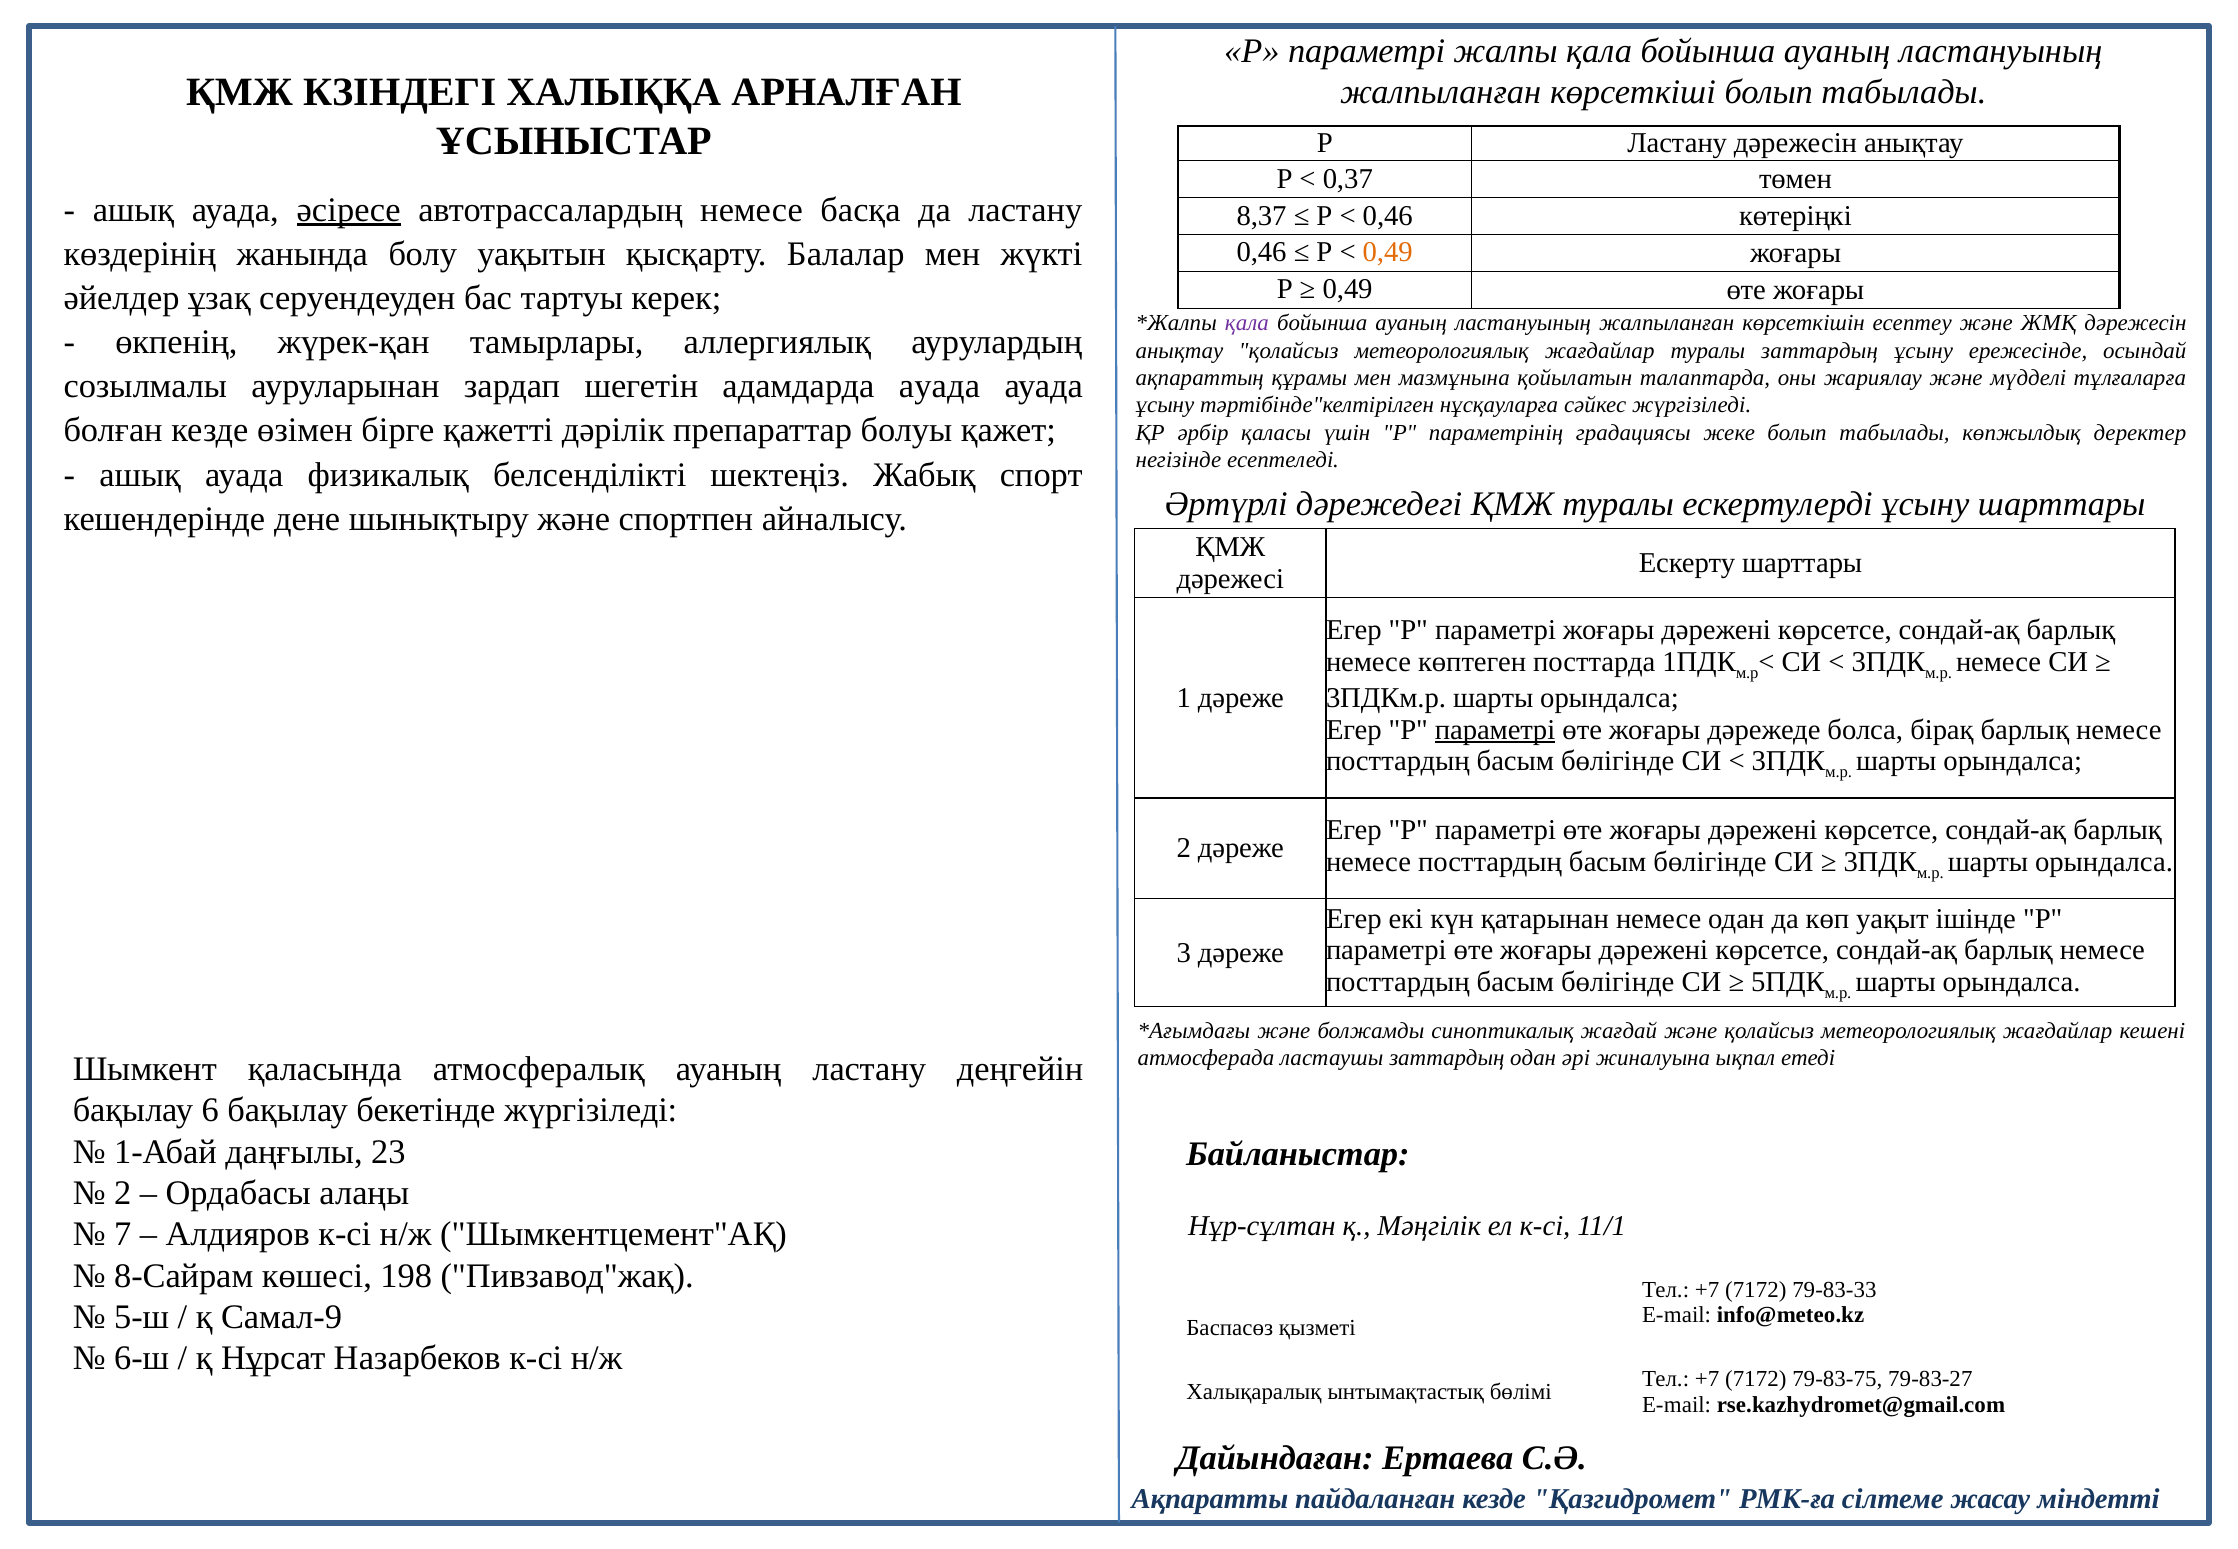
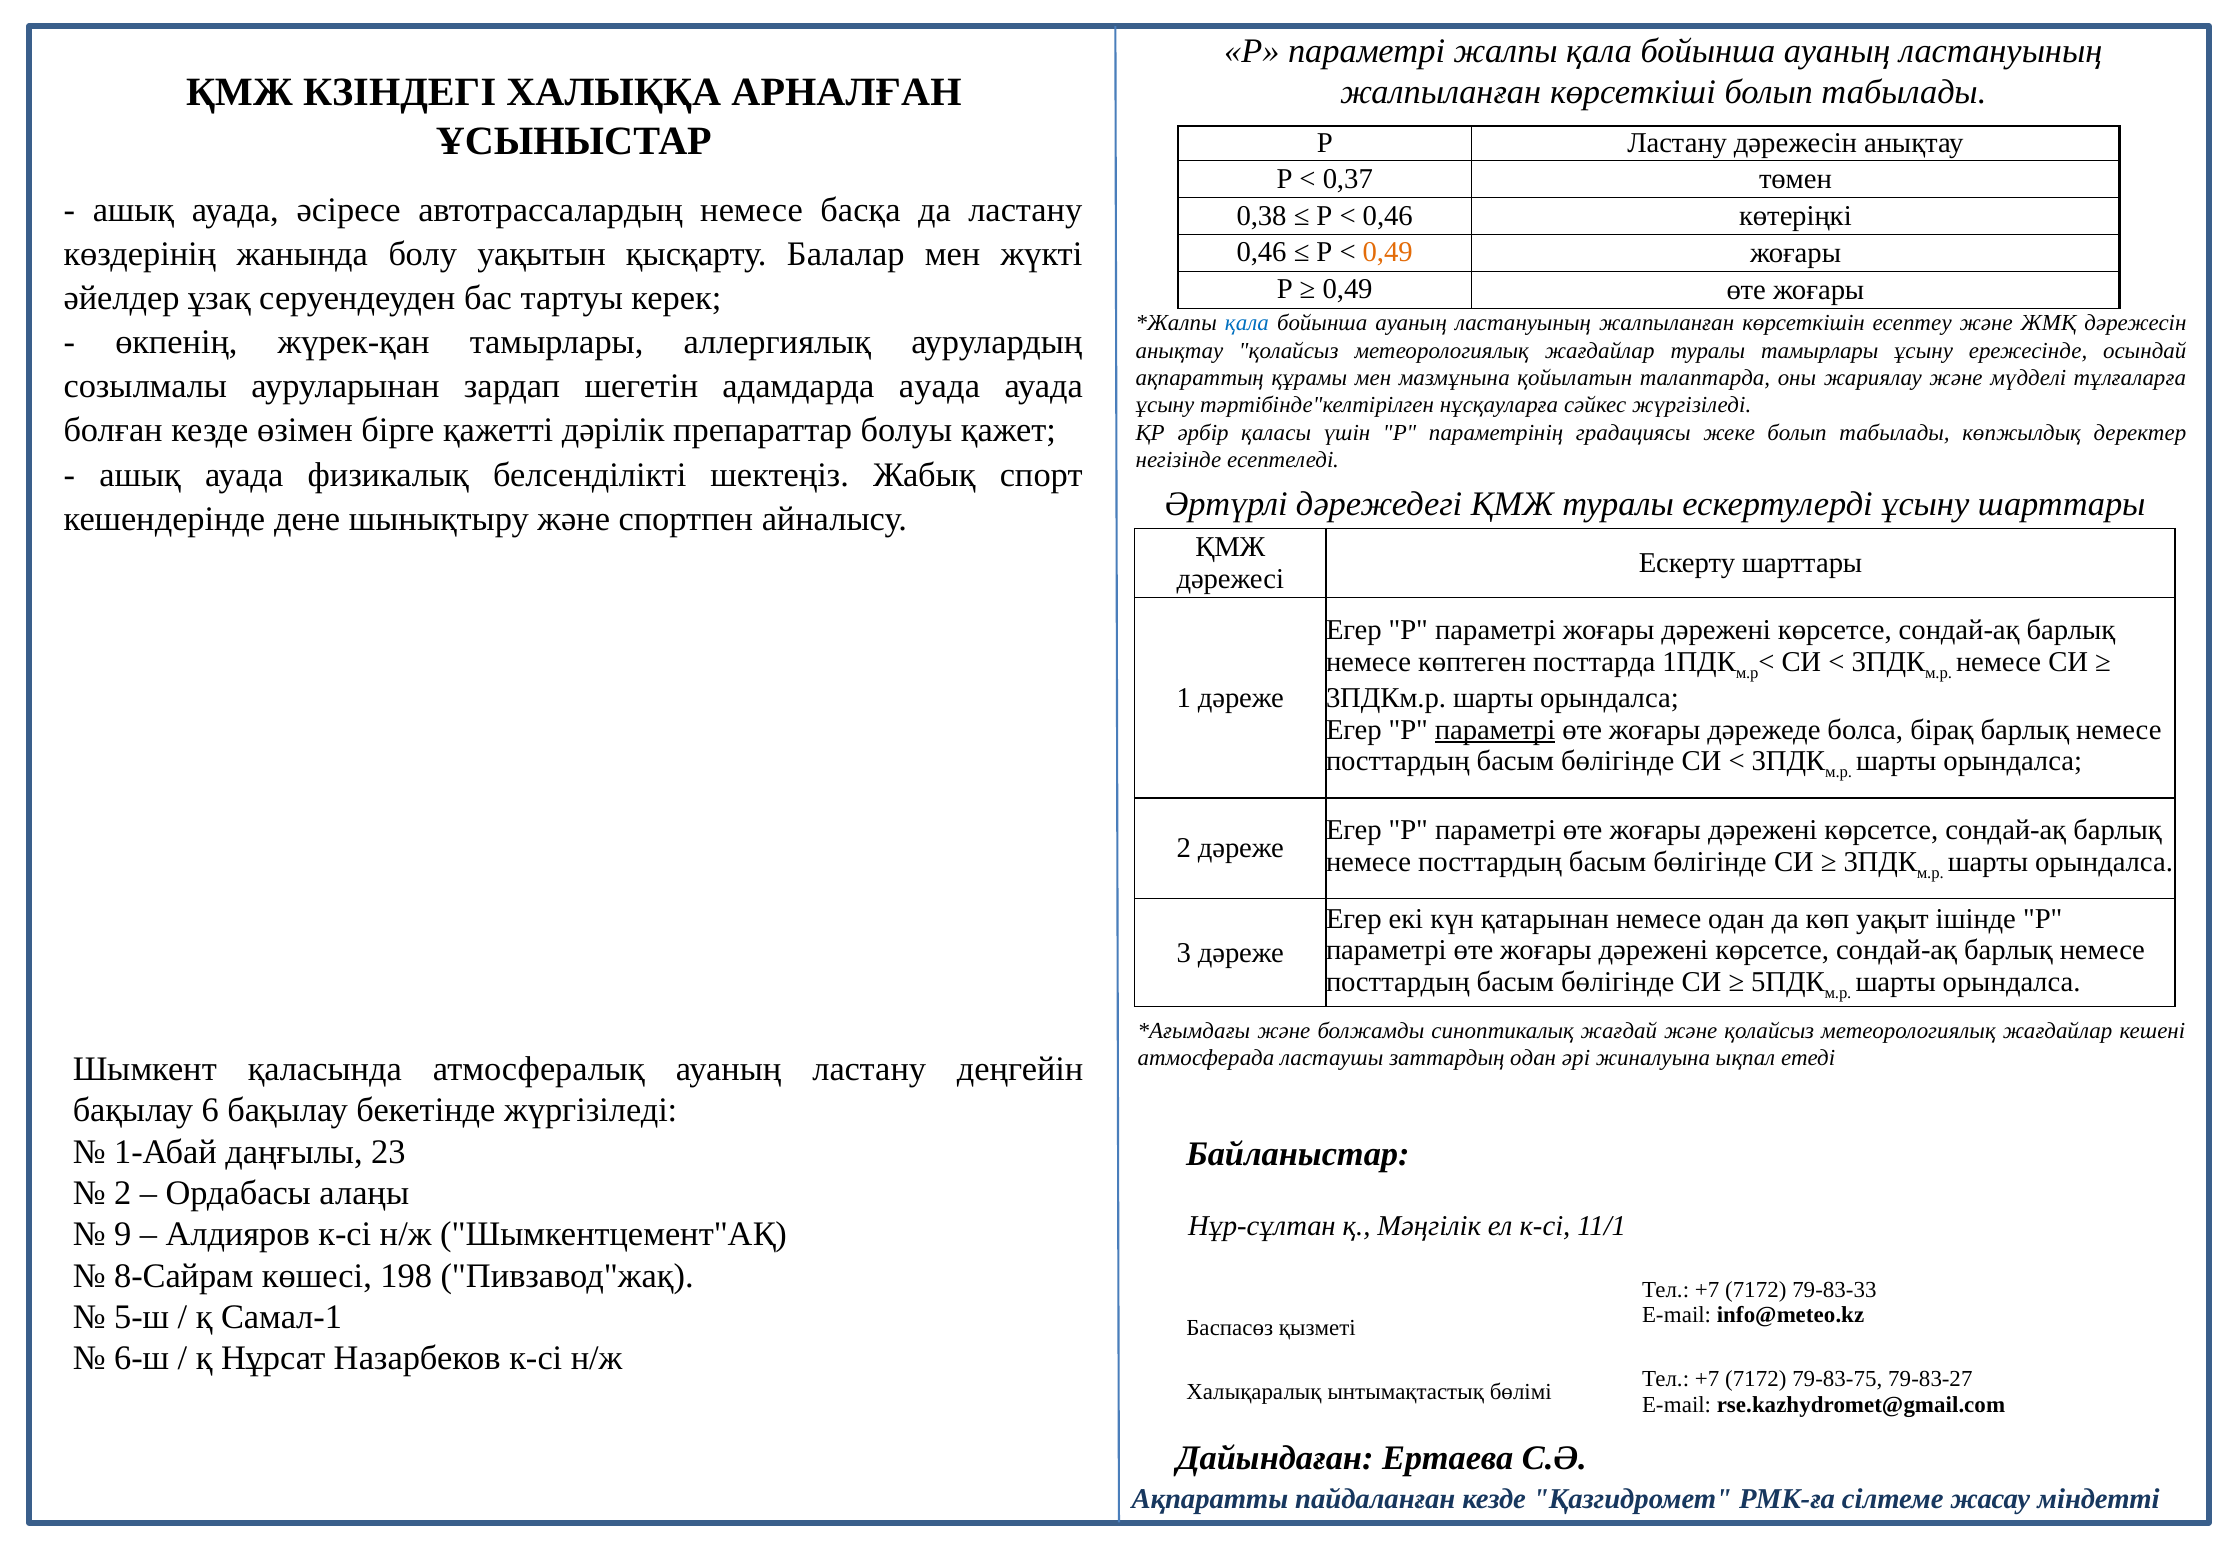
әсіресе underline: present -> none (349, 210)
8,37: 8,37 -> 0,38 (1262, 216)
қала colour: purple -> blue (1247, 323)
туралы заттардың: заттардың -> тамырлары (1820, 351)
7: 7 -> 9 (123, 1235)
Самал-9: Самал-9 -> Самал-1 (282, 1317)
